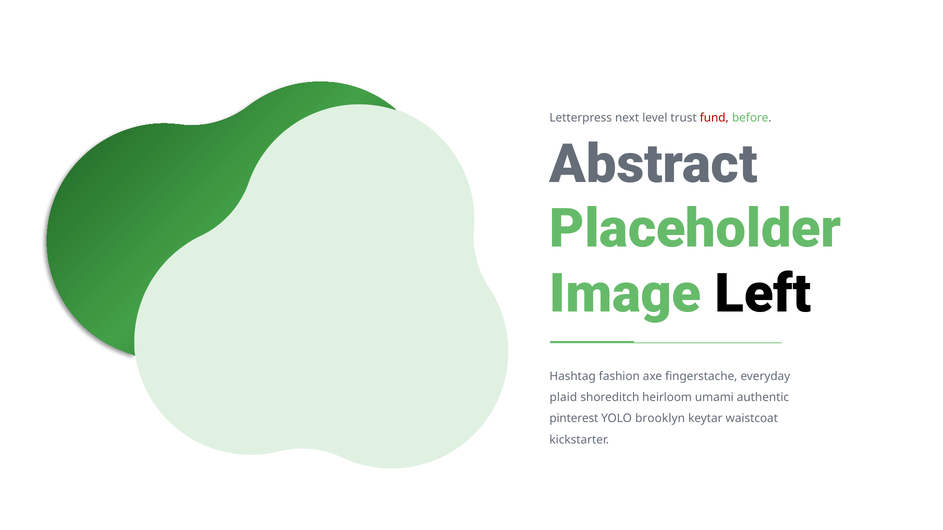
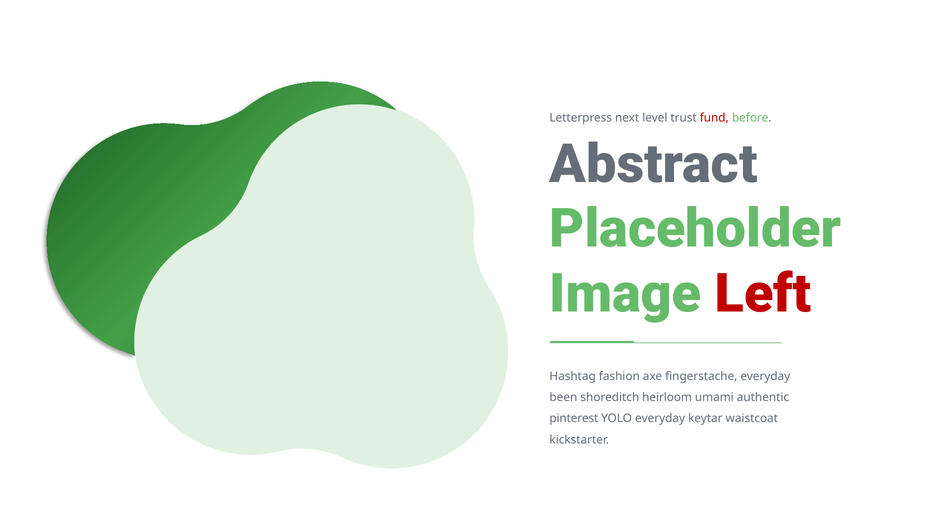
Left colour: black -> red (763, 294)
plaid: plaid -> been (563, 398)
YOLO brooklyn: brooklyn -> everyday (660, 419)
